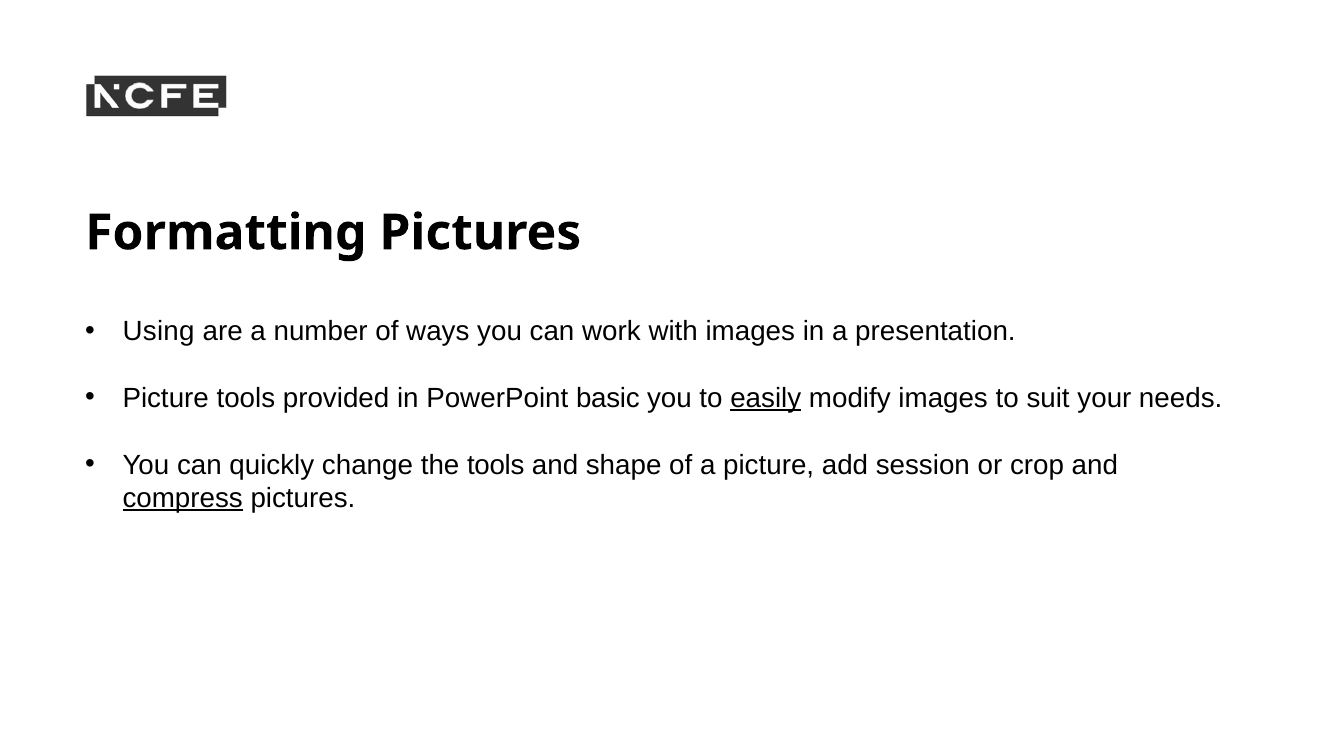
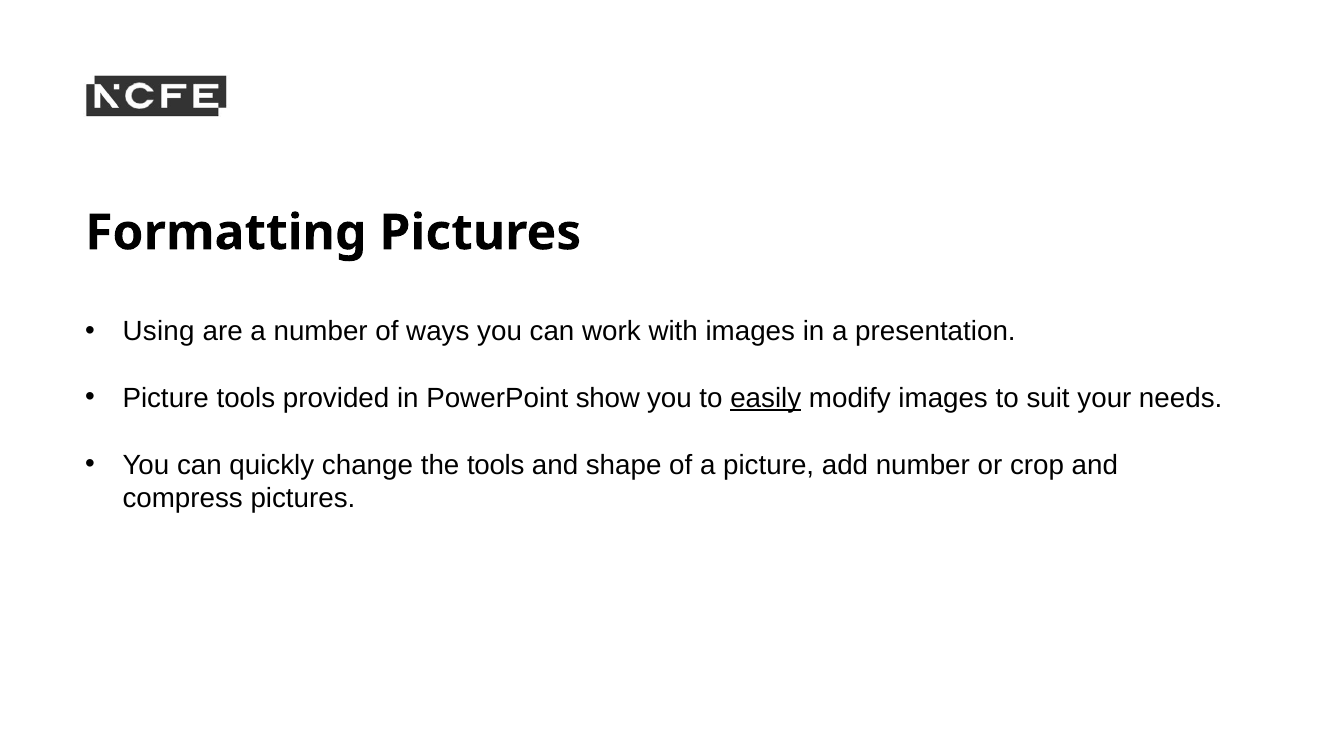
basic: basic -> show (608, 398)
add session: session -> number (923, 465)
compress underline: present -> none (183, 498)
